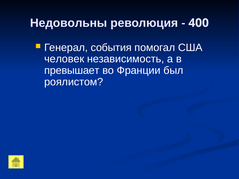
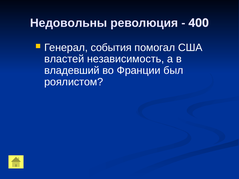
человек: человек -> властей (64, 59)
превышает: превышает -> владевший (72, 71)
